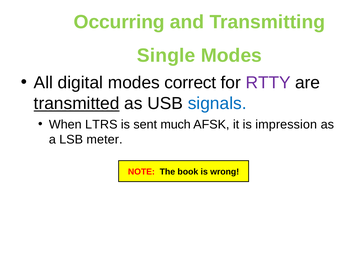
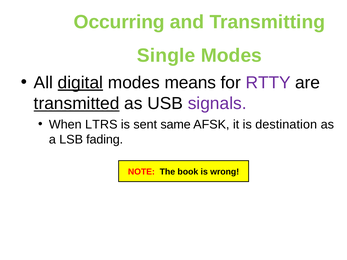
digital underline: none -> present (80, 83)
correct: correct -> means (190, 83)
signals colour: blue -> purple (217, 104)
much: much -> same (176, 125)
impression: impression -> destination (286, 125)
meter: meter -> fading (105, 140)
